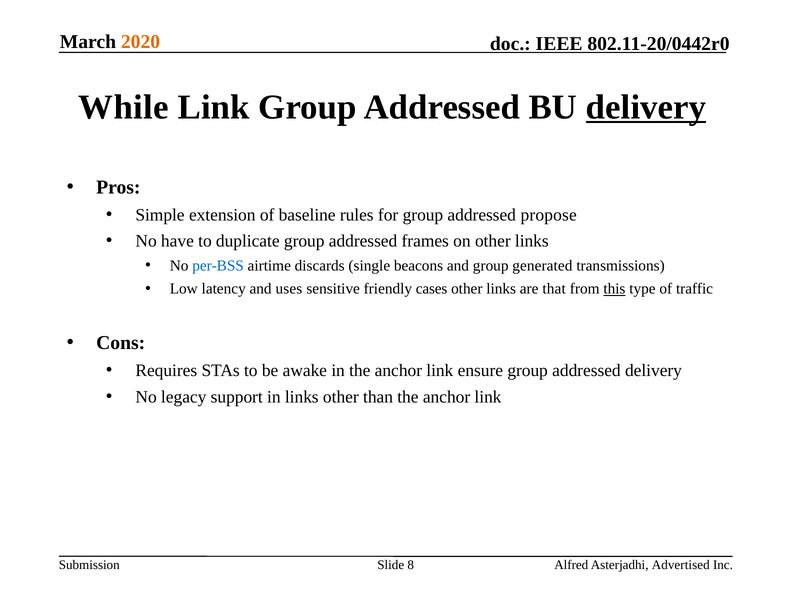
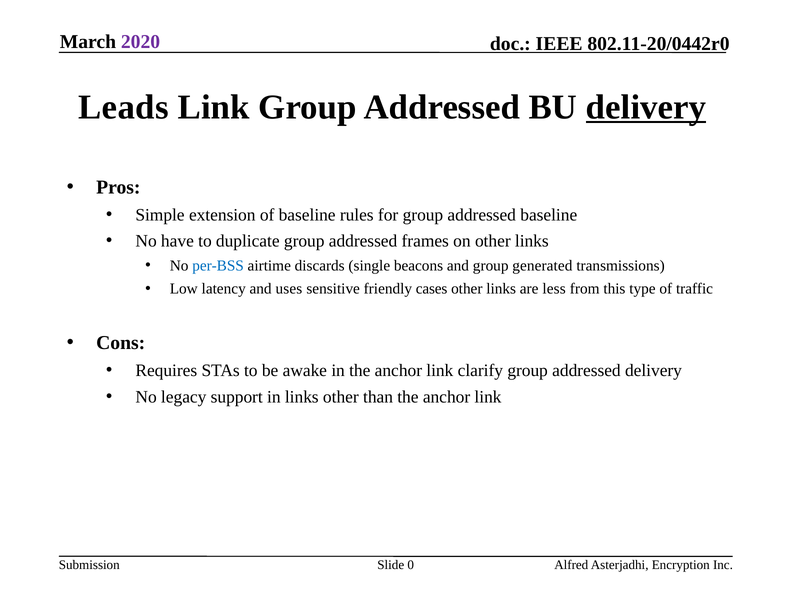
2020 colour: orange -> purple (141, 42)
While: While -> Leads (124, 107)
addressed propose: propose -> baseline (549, 215)
that: that -> less (554, 289)
this underline: present -> none (614, 289)
ensure: ensure -> clarify (480, 370)
8: 8 -> 0 (411, 565)
Advertised: Advertised -> Encryption (681, 565)
